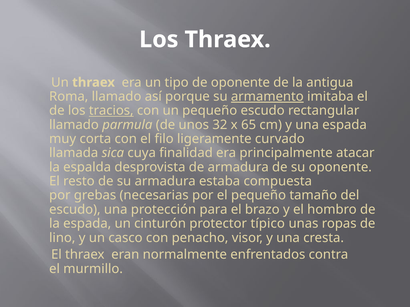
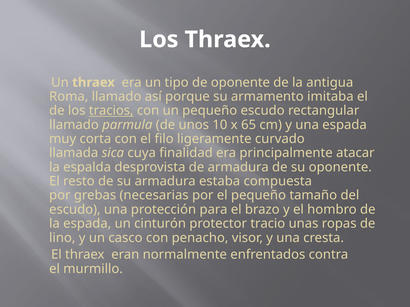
armamento underline: present -> none (267, 97)
32: 32 -> 10 (220, 125)
típico: típico -> tracio (268, 224)
